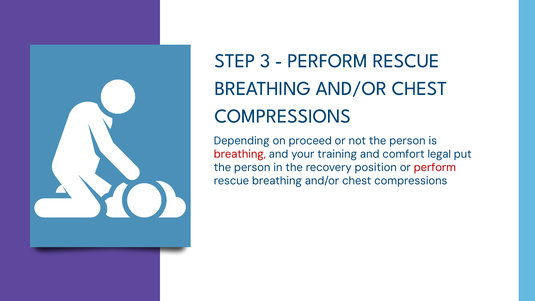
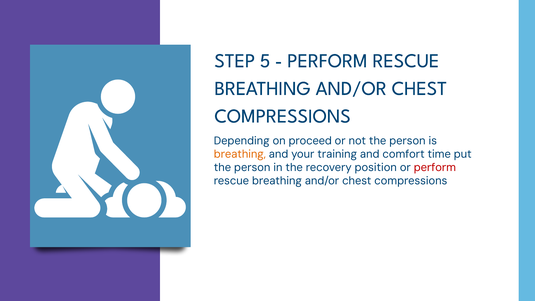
3: 3 -> 5 (265, 61)
breathing colour: red -> orange (240, 154)
legal: legal -> time (439, 154)
